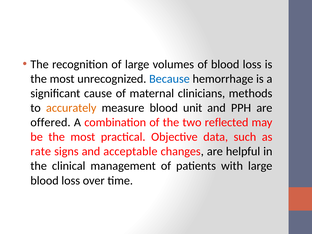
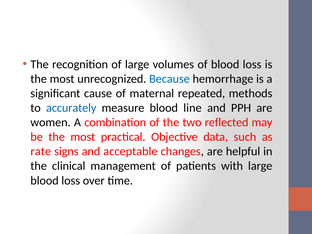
clinicians: clinicians -> repeated (201, 93)
accurately colour: orange -> blue (71, 108)
unit: unit -> line (192, 108)
offered: offered -> women (51, 122)
